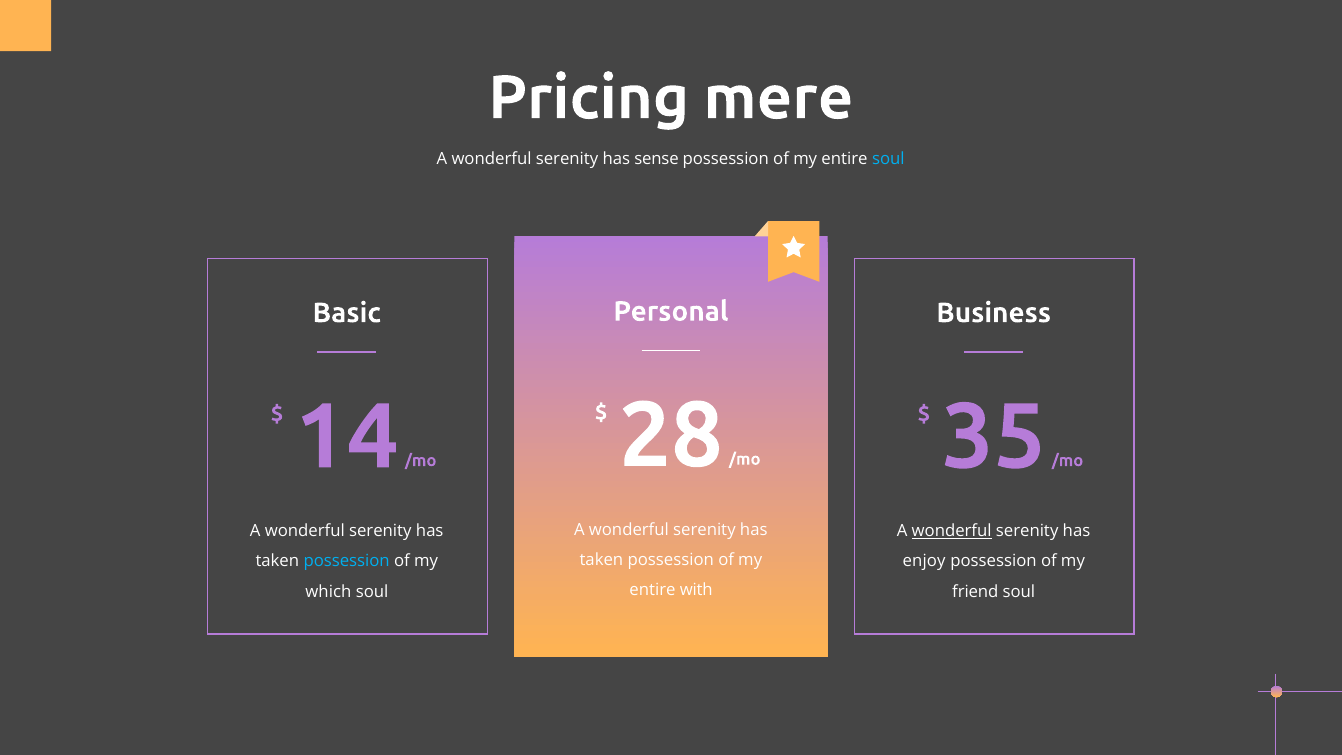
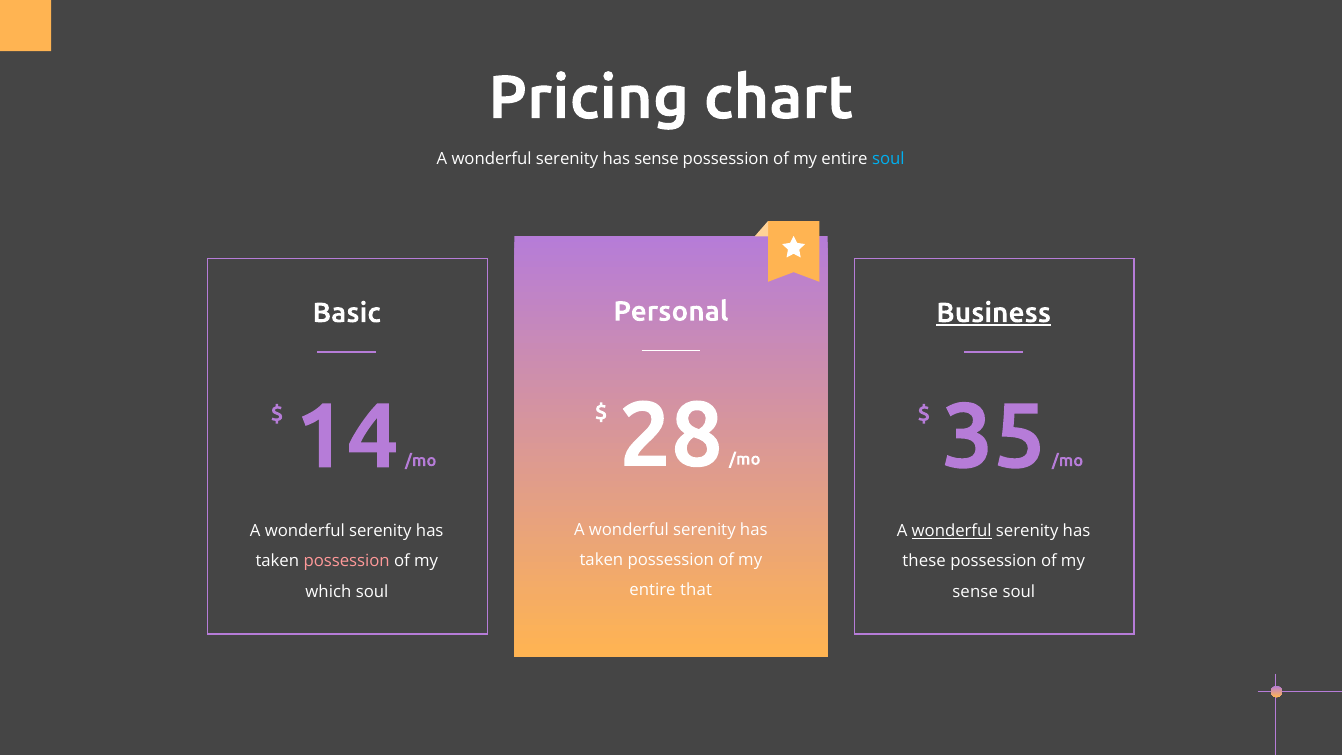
mere: mere -> chart (779, 98)
Business underline: none -> present (994, 313)
possession colour: light blue -> pink (347, 561)
enjoy: enjoy -> these (924, 561)
with: with -> that (696, 590)
friend: friend -> sense (975, 591)
